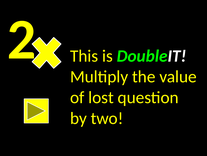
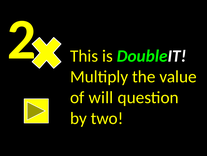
lost: lost -> will (101, 97)
